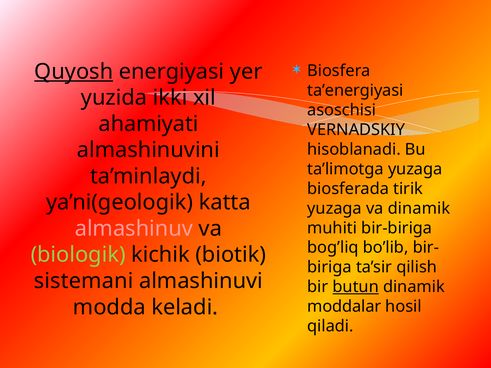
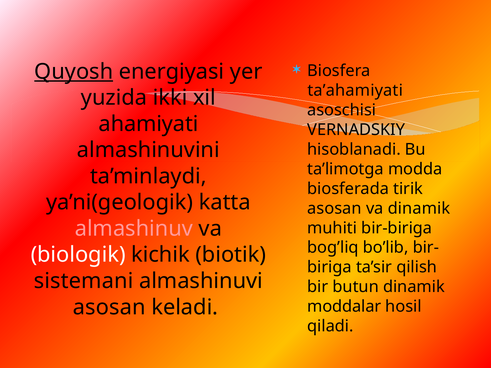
ta’energiyasi: ta’energiyasi -> ta’ahamiyati (355, 91)
ta’limotga yuzaga: yuzaga -> modda (415, 169)
yuzaga: yuzaga -> asosan (334, 208)
biologik colour: light green -> white (78, 255)
butun underline: present -> none (356, 287)
modda: modda -> asosan (109, 307)
